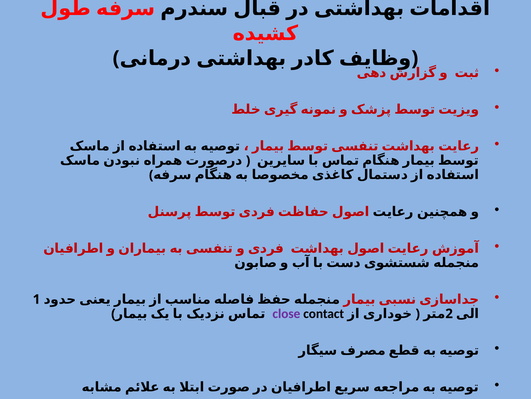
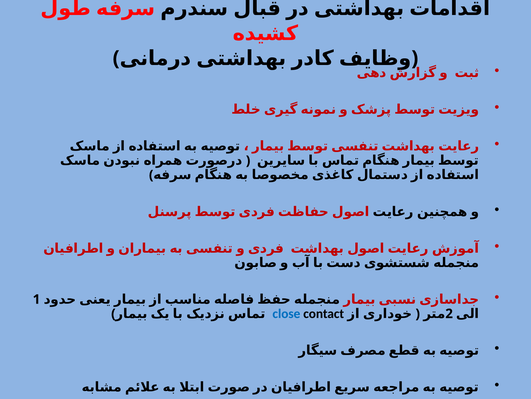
close colour: purple -> blue (286, 313)
